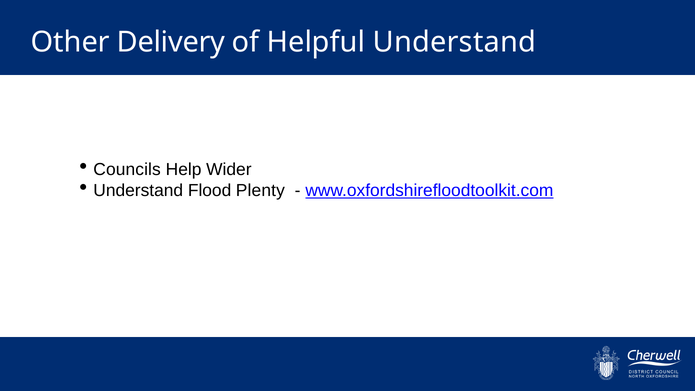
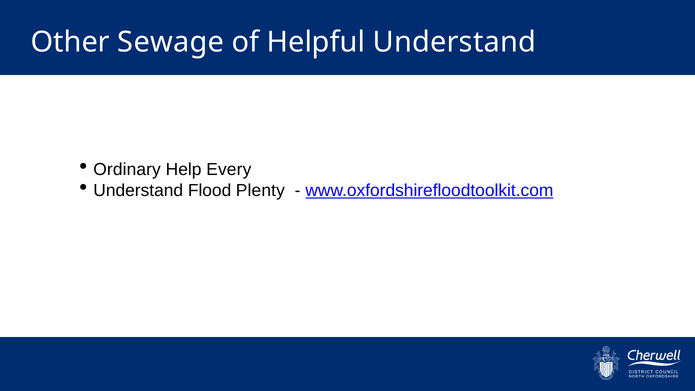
Delivery: Delivery -> Sewage (171, 42)
Councils: Councils -> Ordinary (127, 169)
Wider: Wider -> Every (229, 169)
